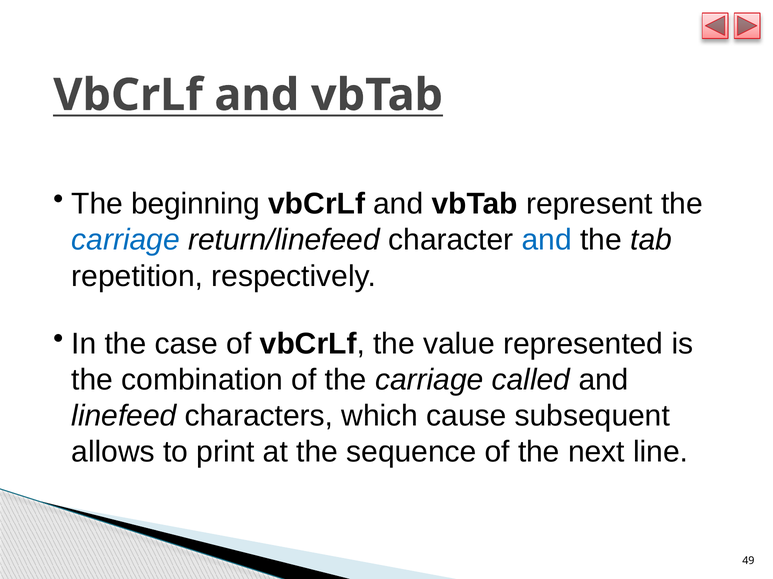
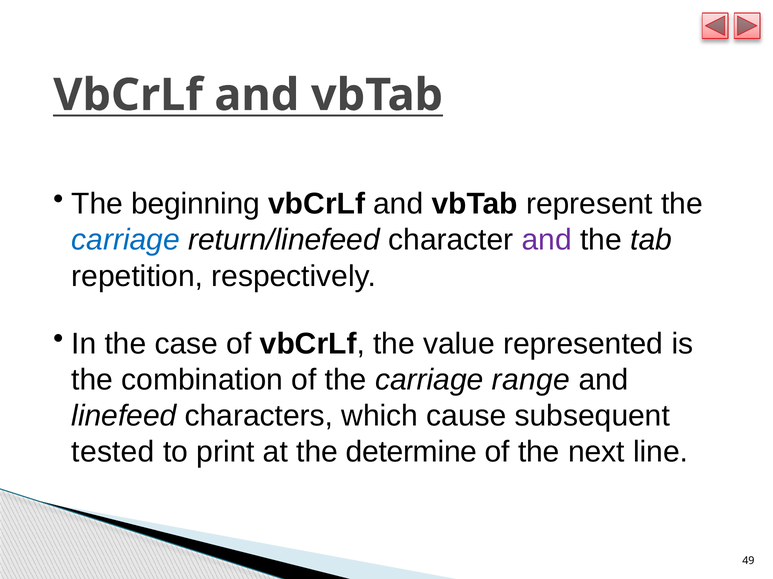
and colour: blue -> purple (547, 240)
called: called -> range (531, 380)
allows: allows -> tested (113, 453)
sequence: sequence -> determine (412, 453)
